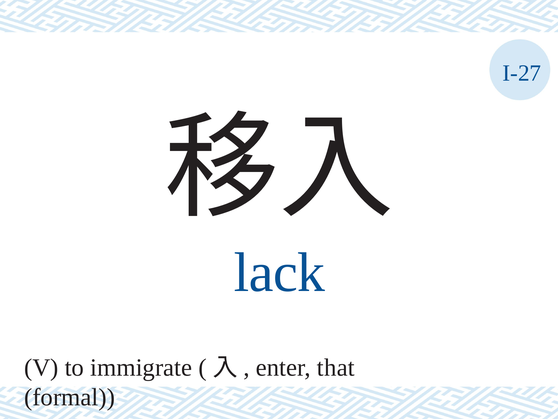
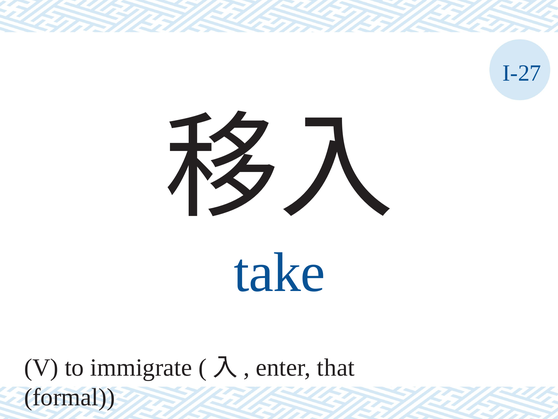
lack: lack -> take (280, 272)
